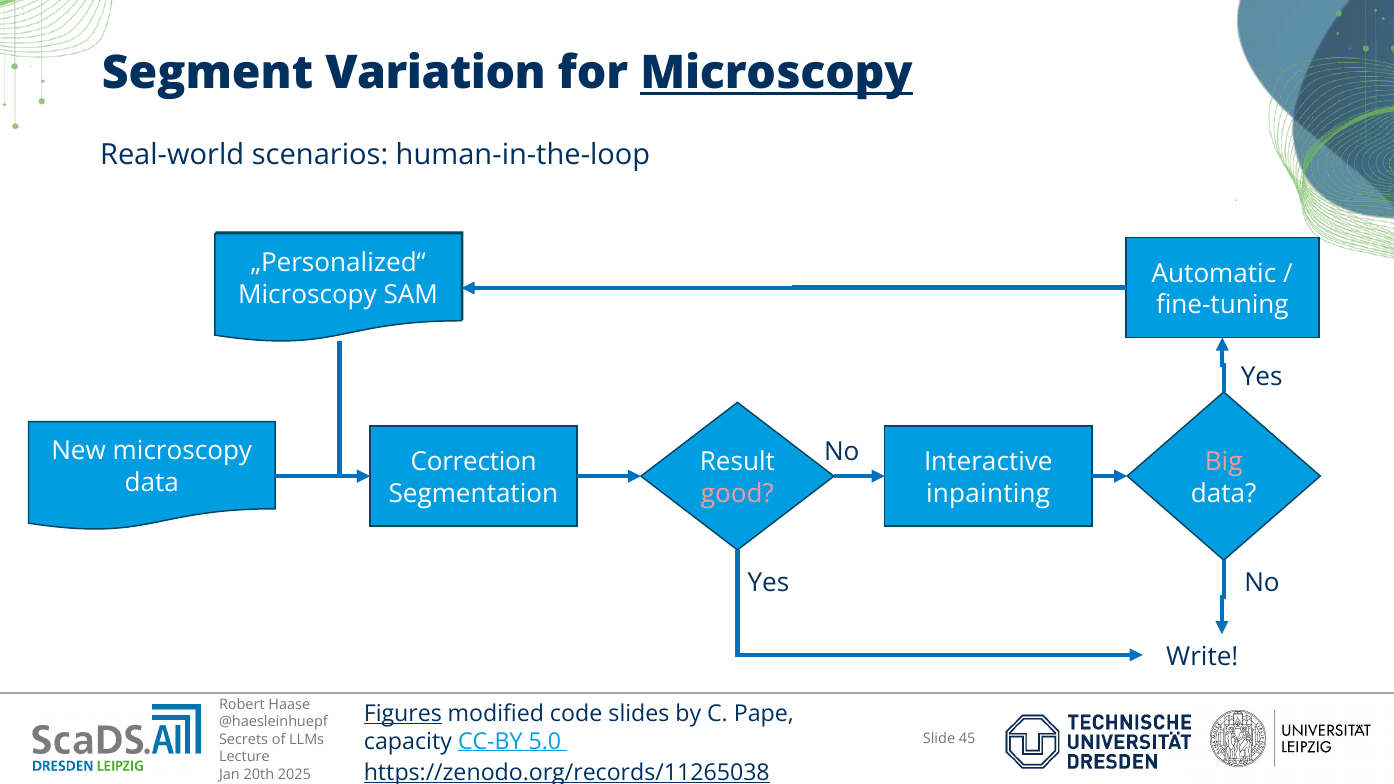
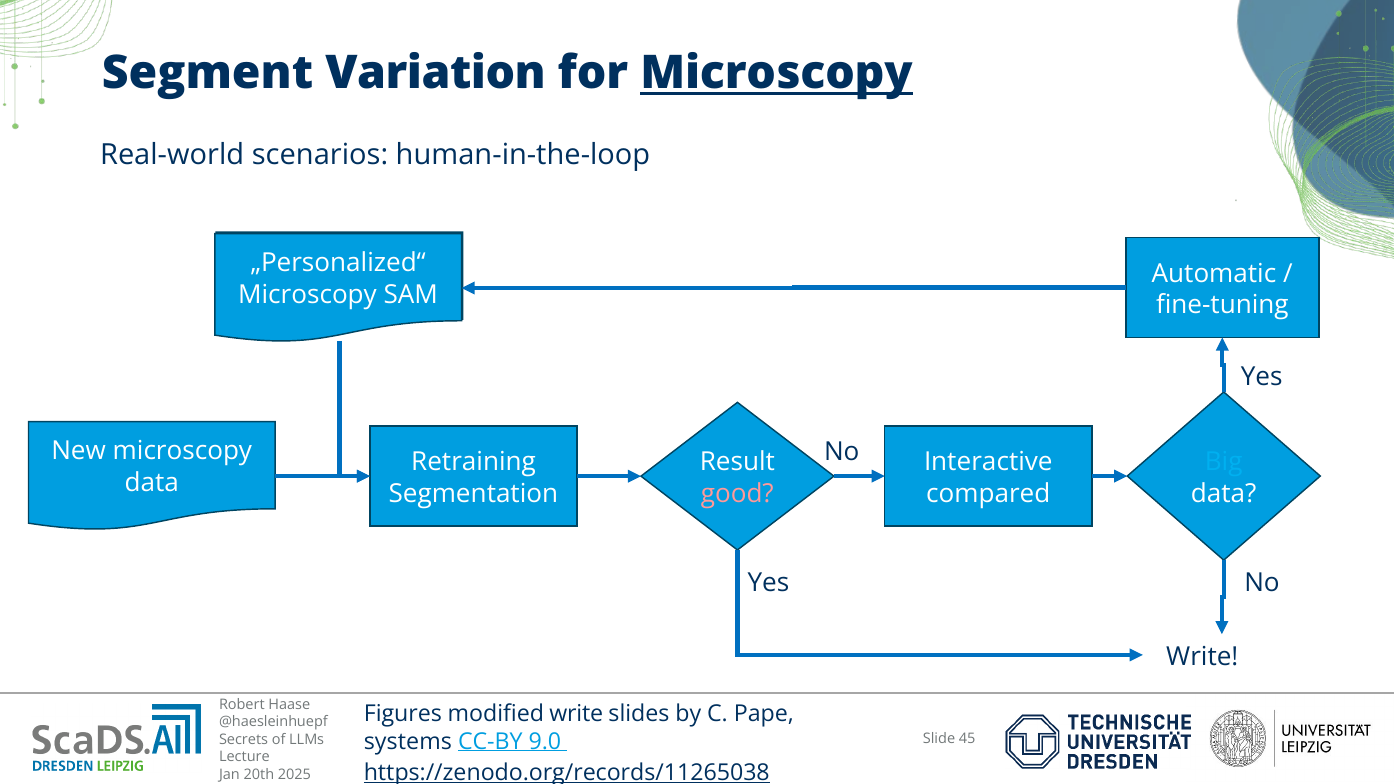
Correction: Correction -> Retraining (474, 462)
Big colour: pink -> light blue (1224, 462)
inpainting: inpainting -> compared (988, 494)
Figures underline: present -> none (403, 714)
modified code: code -> write (576, 714)
capacity: capacity -> systems (408, 742)
5.0: 5.0 -> 9.0 (545, 742)
